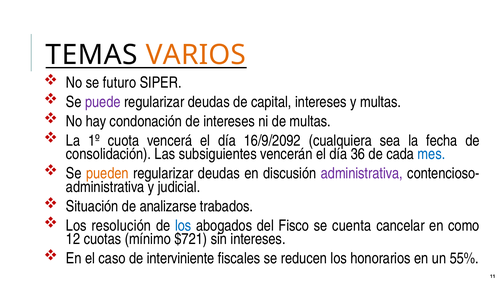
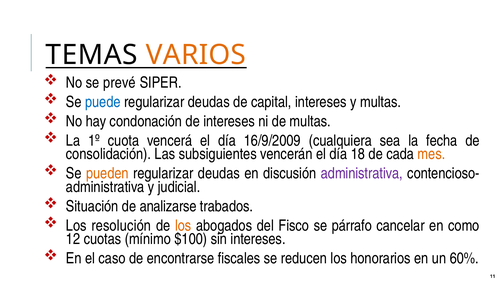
futuro: futuro -> prevé (119, 83)
puede colour: purple -> blue (103, 102)
16/9/2092: 16/9/2092 -> 16/9/2009 (272, 141)
36: 36 -> 18 (358, 154)
mes colour: blue -> orange (431, 154)
los colour: blue -> orange (183, 225)
cuenta: cuenta -> párrafo (352, 225)
$721: $721 -> $100 (191, 239)
interviniente: interviniente -> encontrarse (181, 258)
55%: 55% -> 60% (464, 258)
